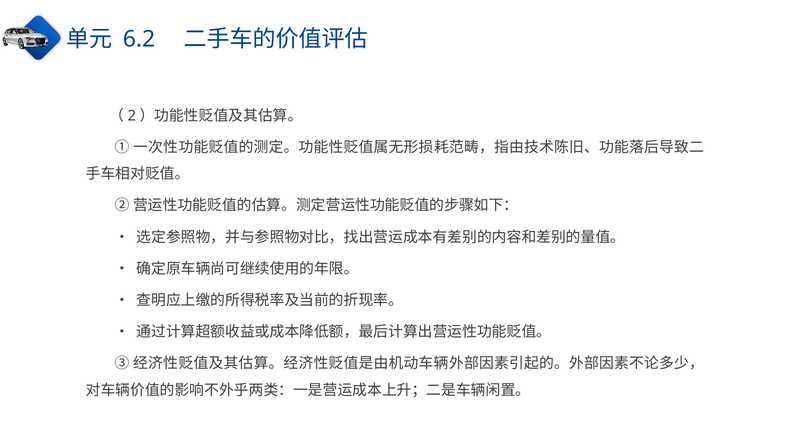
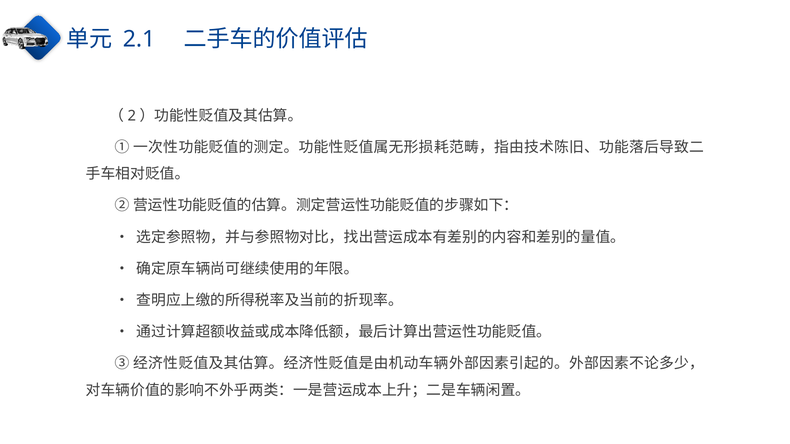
6.2: 6.2 -> 2.1 (139, 39)
